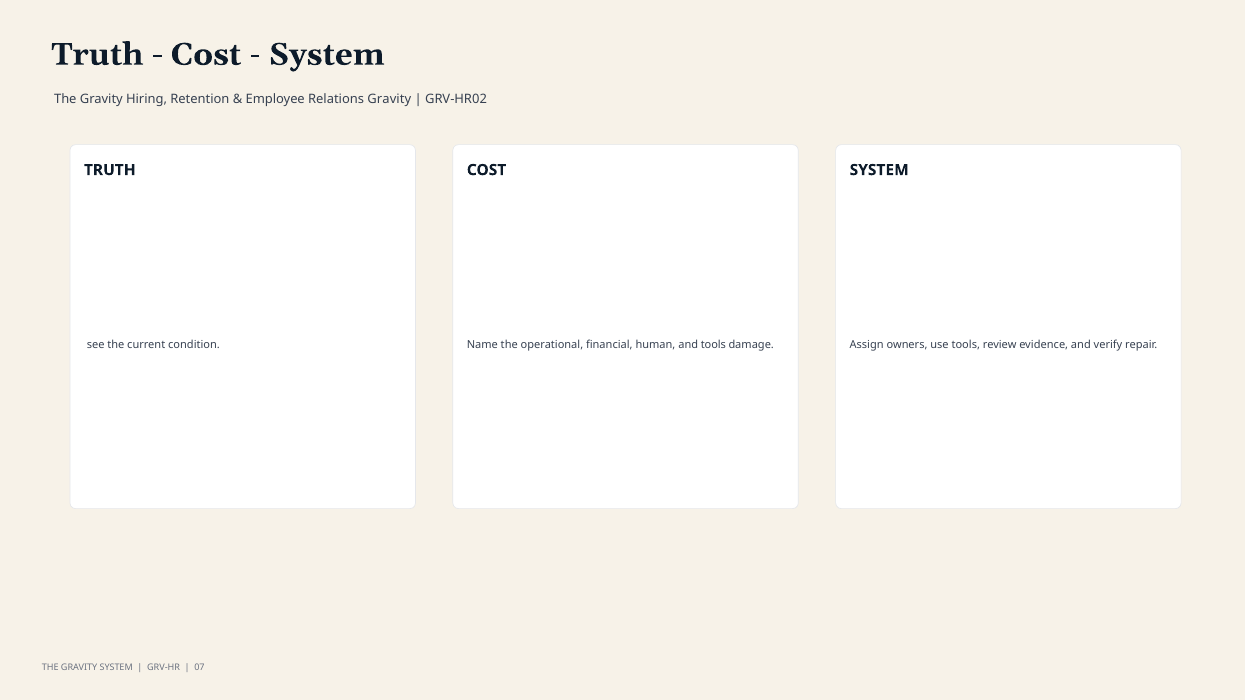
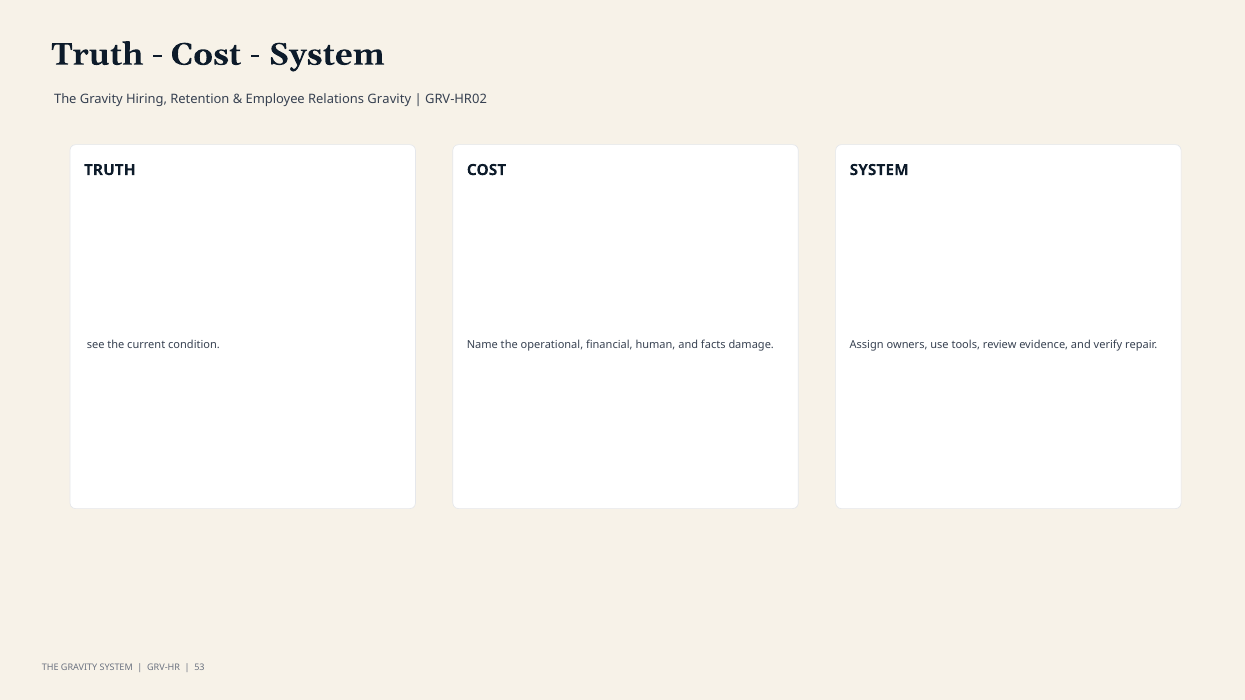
and tools: tools -> facts (713, 345)
07: 07 -> 53 (200, 668)
